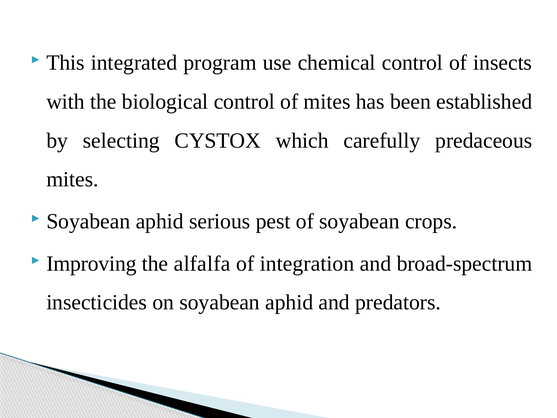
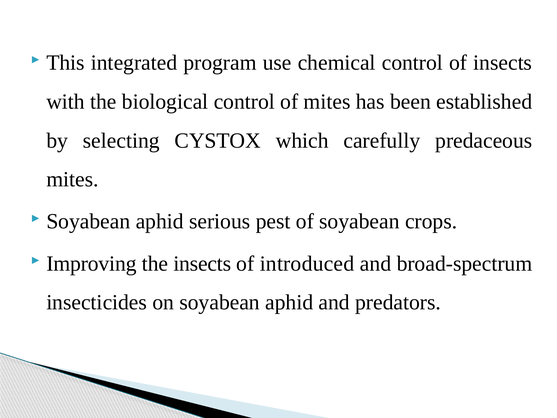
the alfalfa: alfalfa -> insects (202, 263)
integration: integration -> introduced (307, 263)
